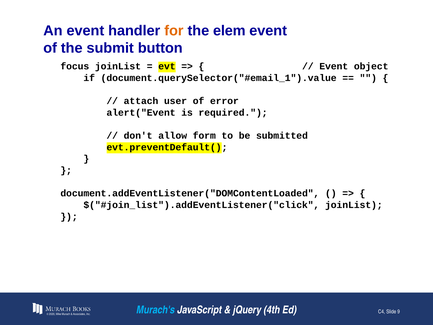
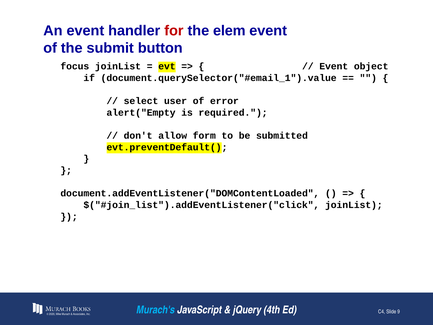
for colour: orange -> red (174, 31)
attach: attach -> select (141, 101)
alert("Event: alert("Event -> alert("Empty (141, 113)
